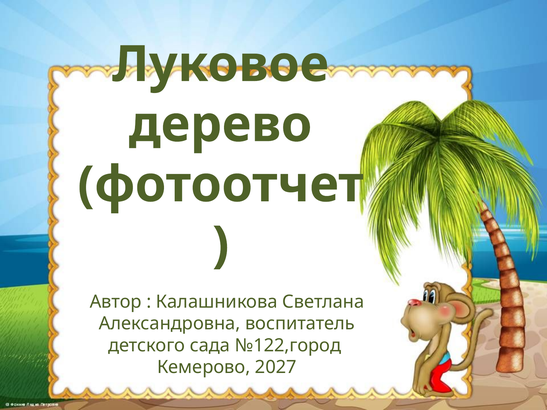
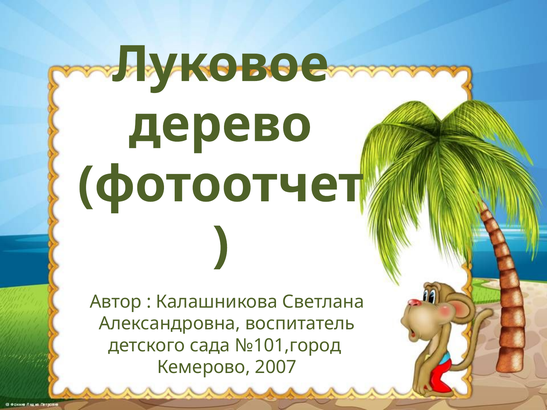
№122,город: №122,город -> №101,город (288, 346)
2027: 2027 -> 2007 (276, 368)
